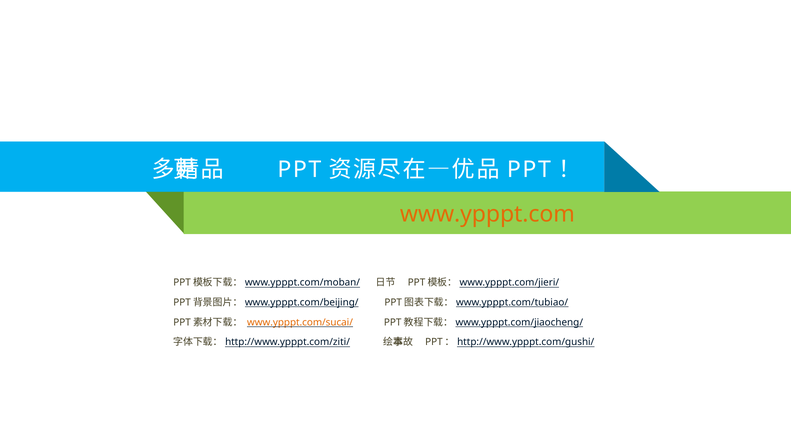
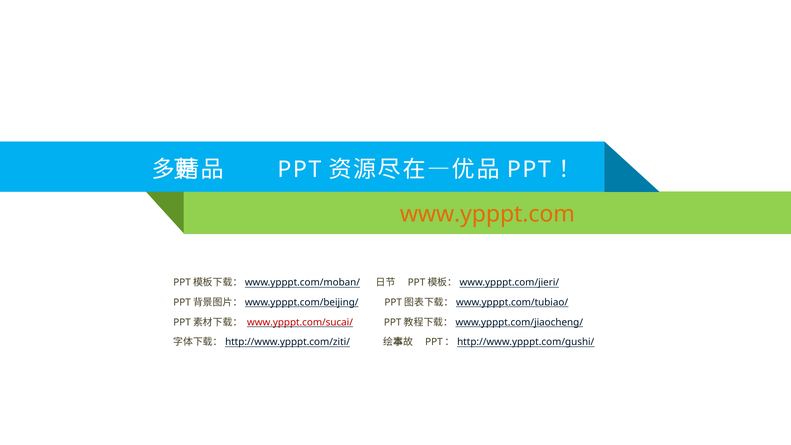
www.ypppt.com/sucai/ colour: orange -> red (300, 322)
